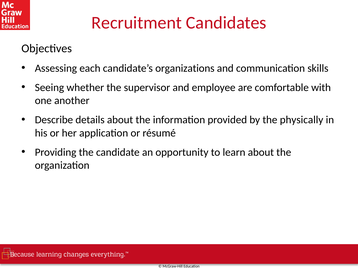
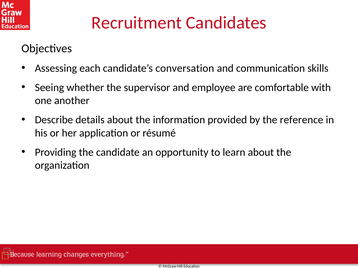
organizations: organizations -> conversation (185, 68)
physically: physically -> reference (302, 120)
